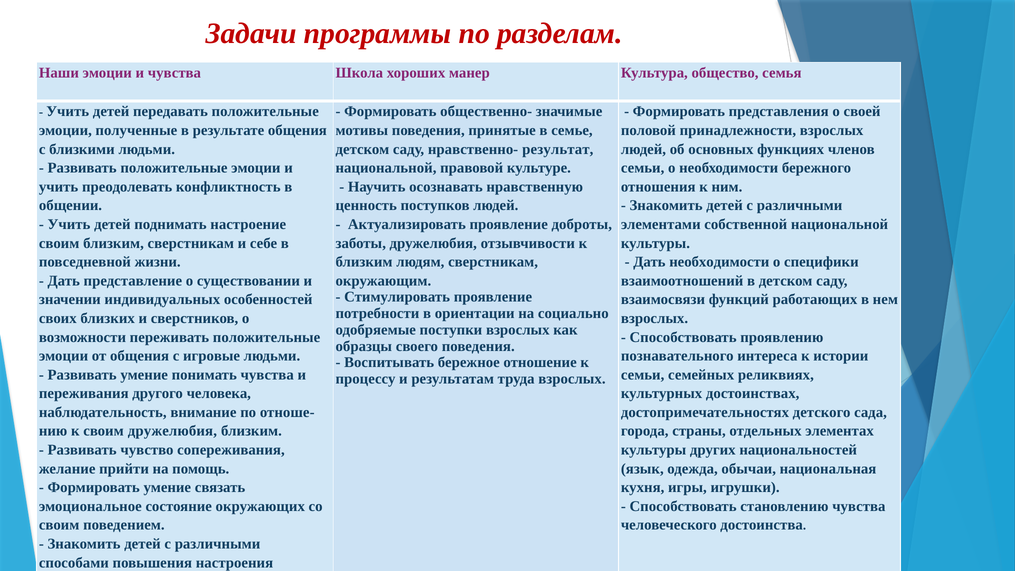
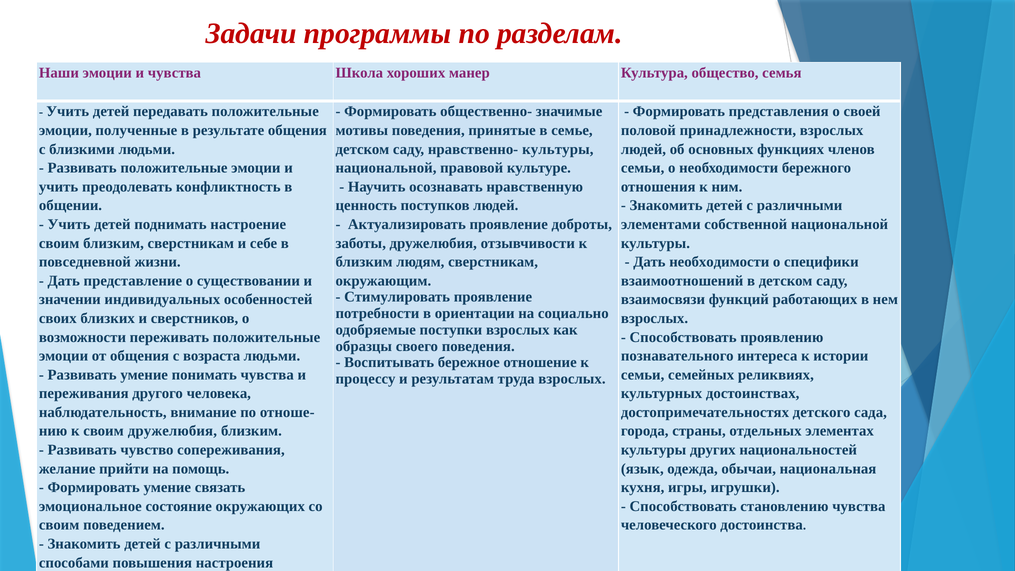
нравственно- результат: результат -> культуры (558, 149)
игровые: игровые -> возраста (212, 356)
